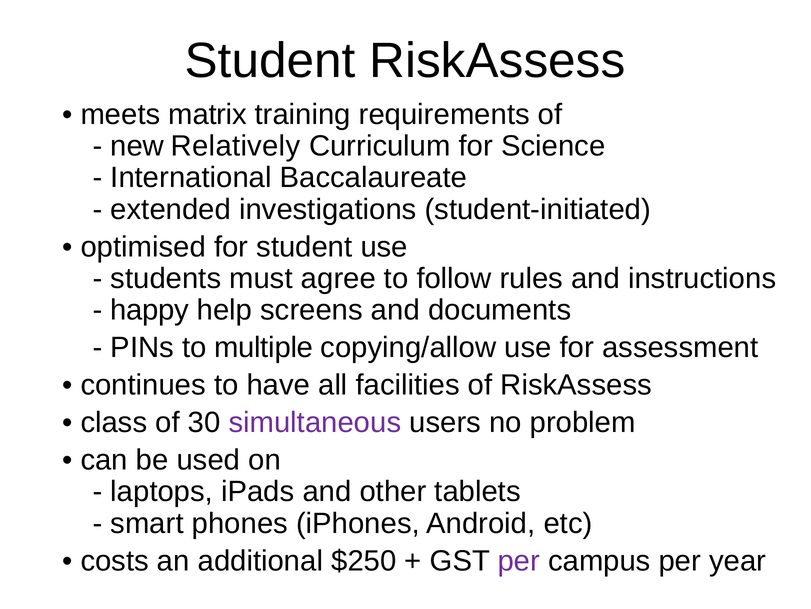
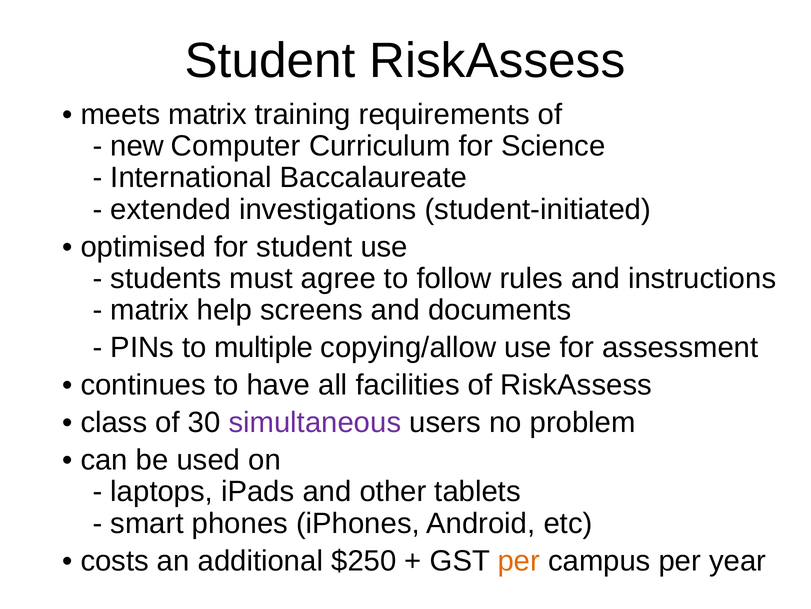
Relatively: Relatively -> Computer (236, 146)
happy: happy -> matrix (150, 310)
per colour: purple -> orange (519, 560)
